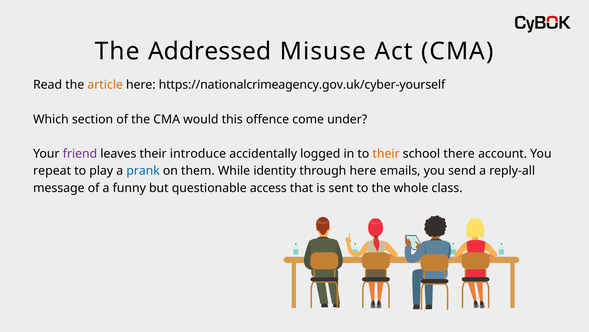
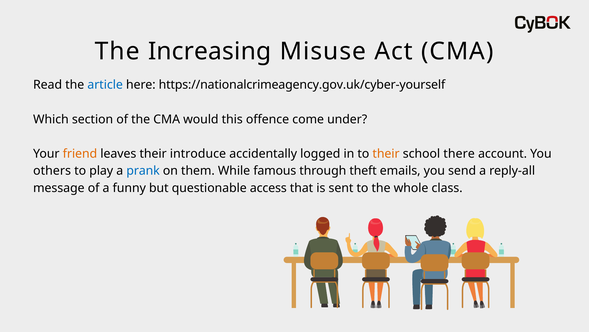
Addressed: Addressed -> Increasing (210, 51)
article colour: orange -> blue (105, 85)
friend colour: purple -> orange (80, 153)
repeat: repeat -> others (52, 171)
identity: identity -> famous (275, 171)
through here: here -> theft (363, 171)
